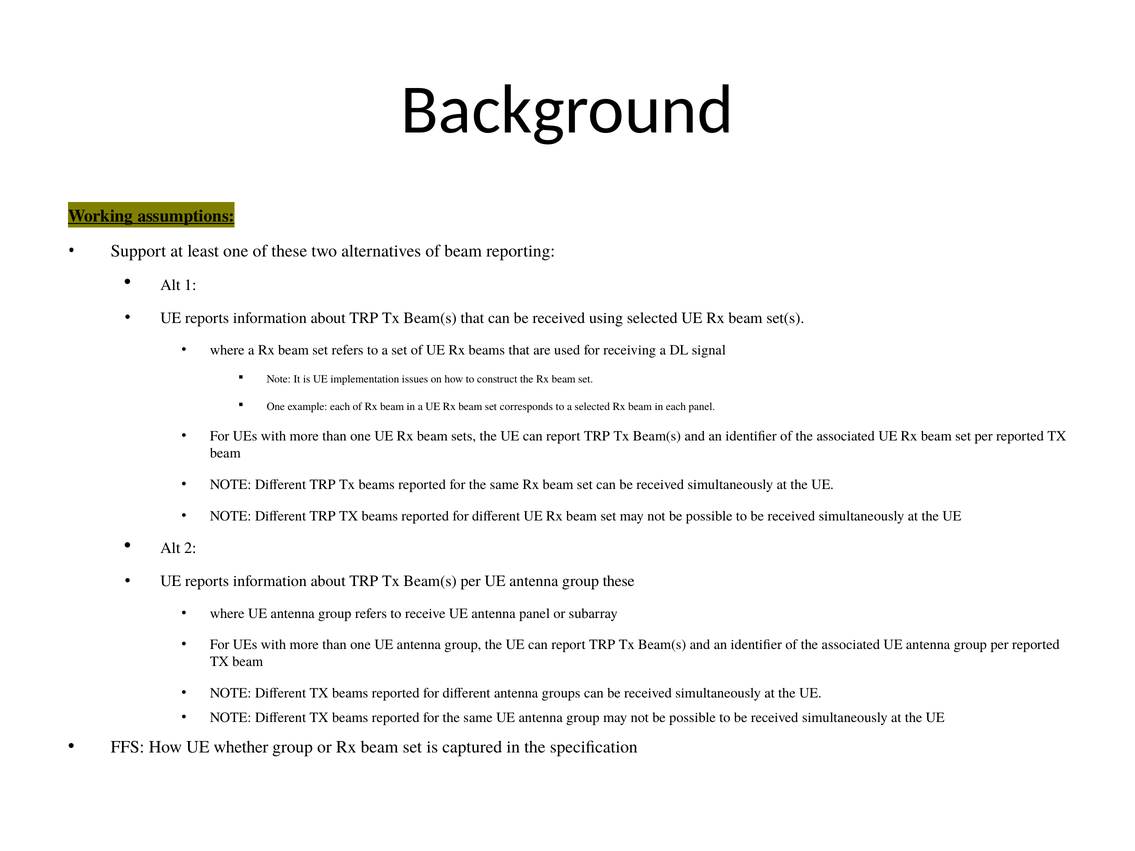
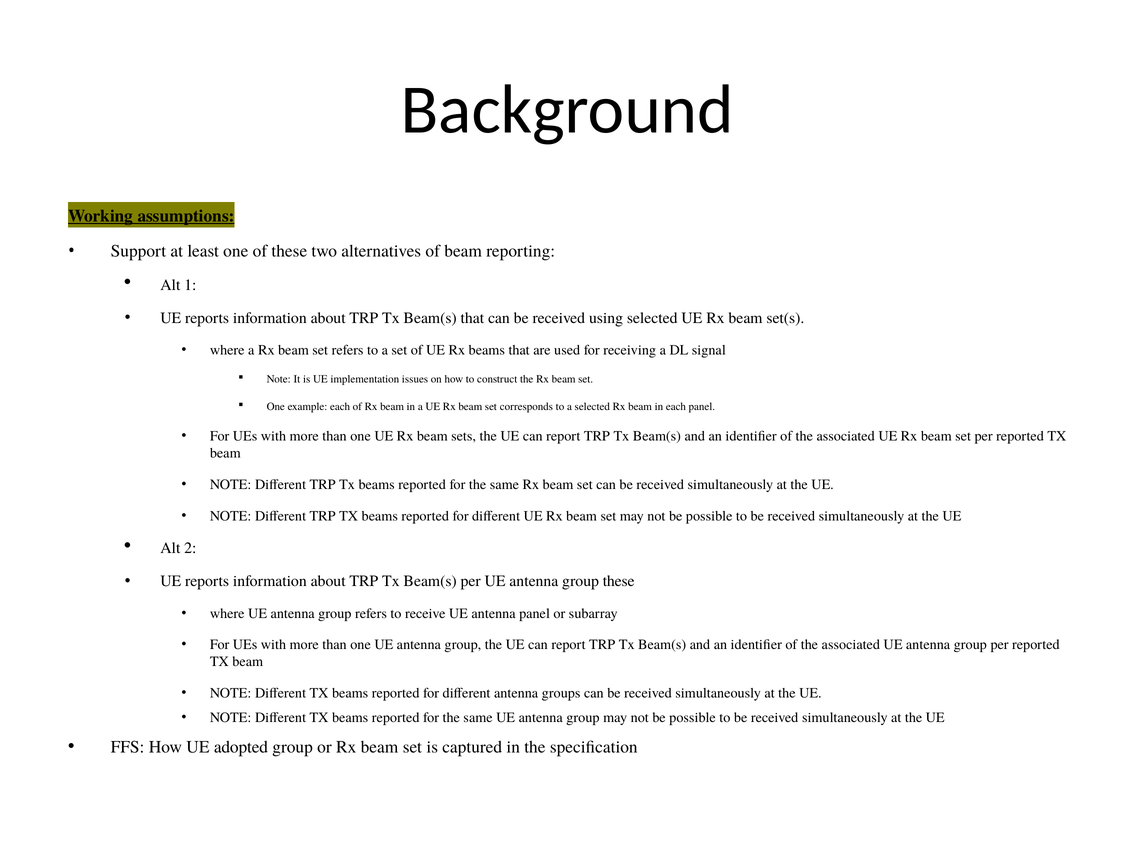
whether: whether -> adopted (241, 747)
